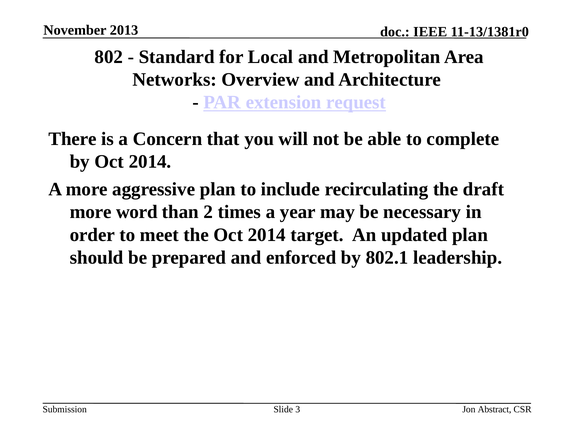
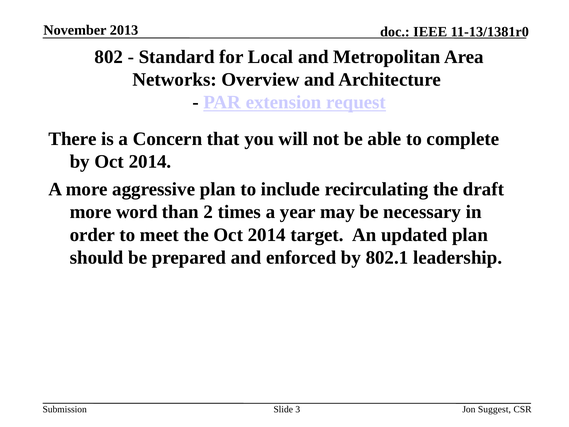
Abstract: Abstract -> Suggest (494, 409)
